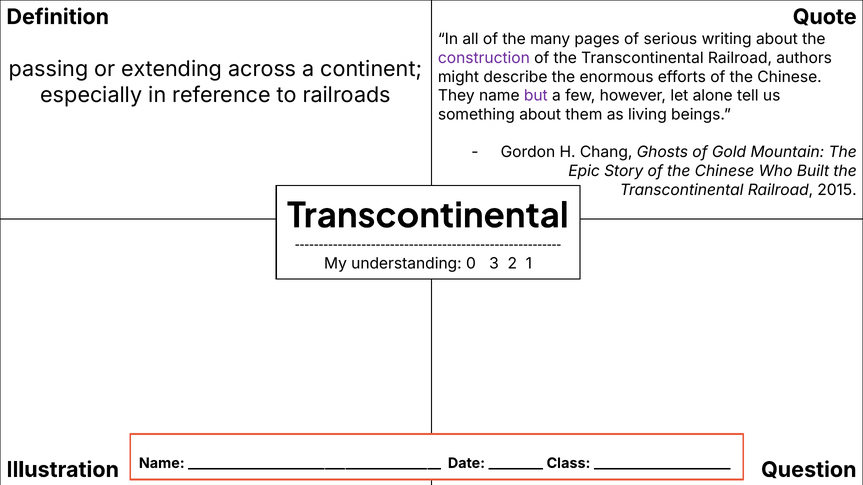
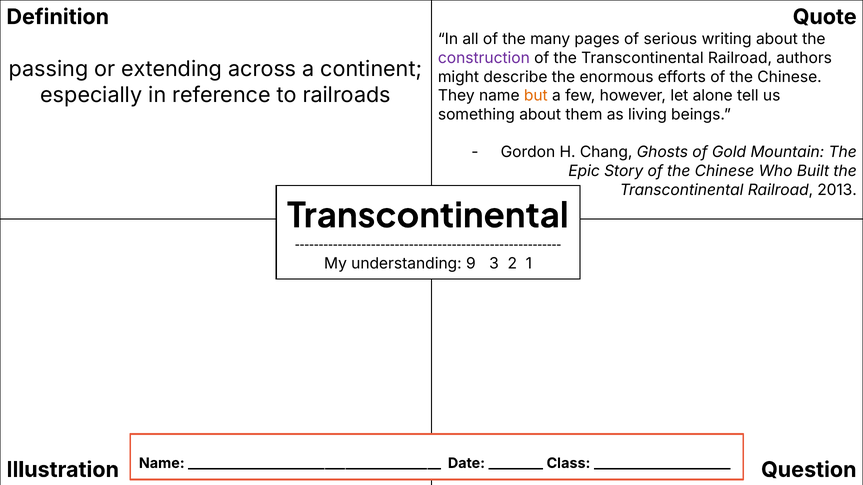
but colour: purple -> orange (536, 96)
2015: 2015 -> 2013 (837, 190)
0: 0 -> 9 (471, 264)
